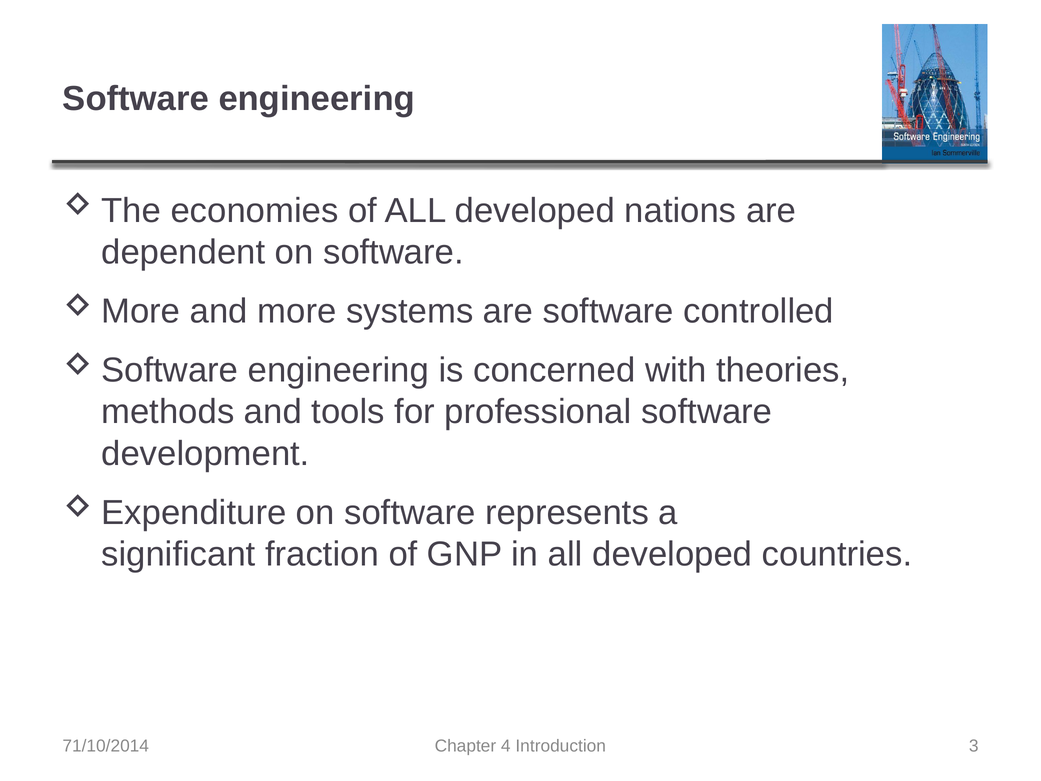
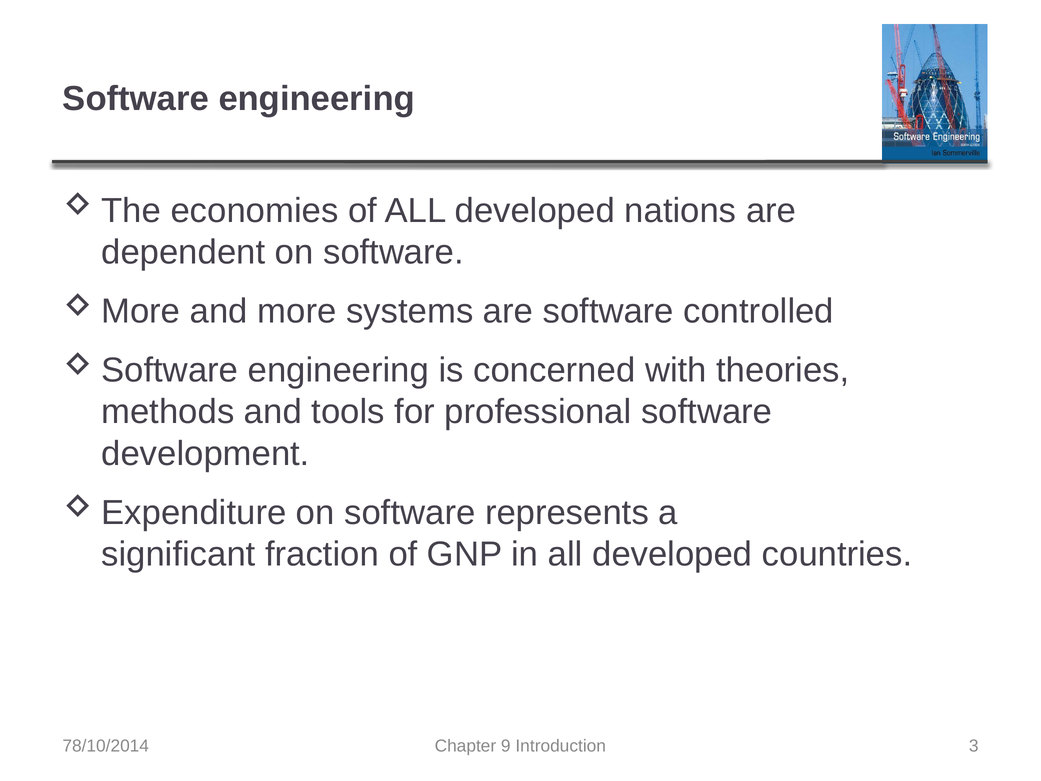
71/10/2014: 71/10/2014 -> 78/10/2014 (106, 746)
4: 4 -> 9 (506, 746)
